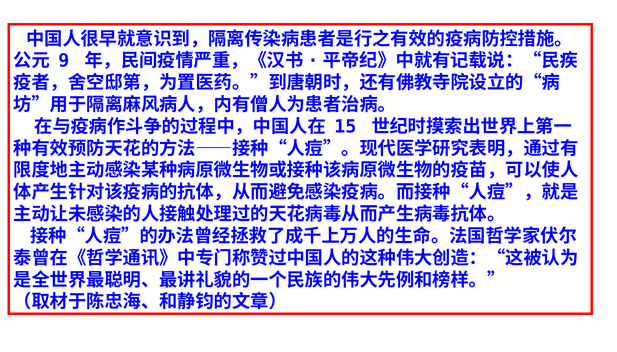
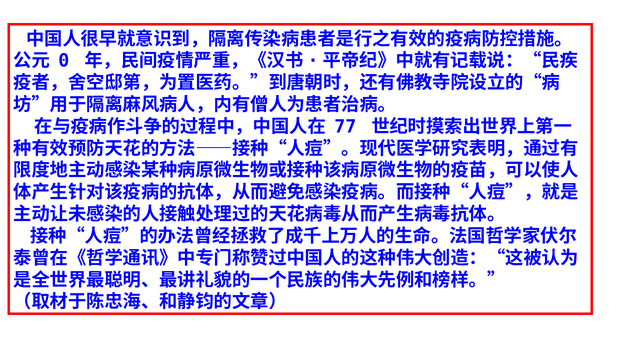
9: 9 -> 0 (64, 61)
15: 15 -> 77 (345, 127)
